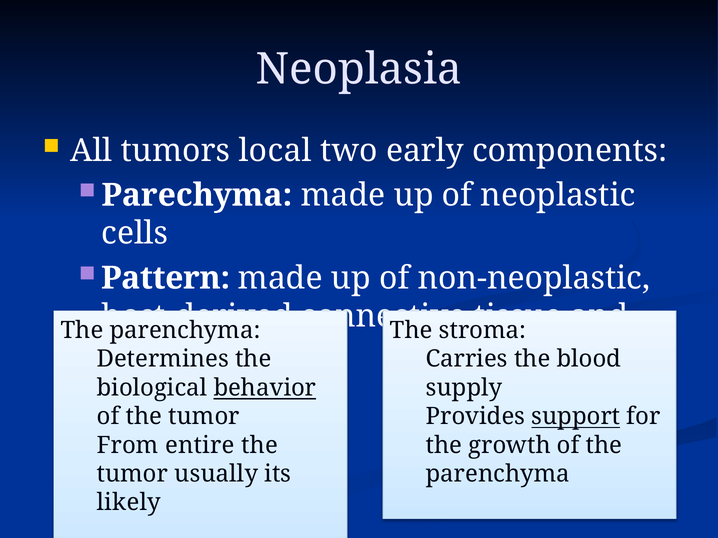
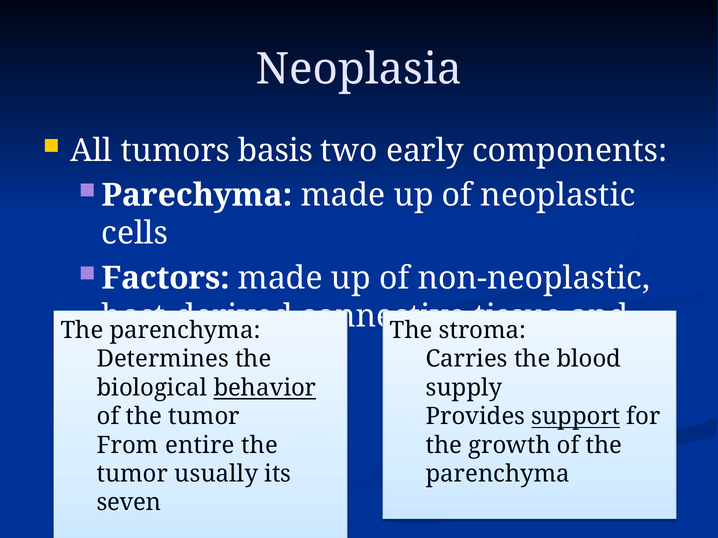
local: local -> basis (275, 151)
Pattern: Pattern -> Factors (166, 278)
likely: likely -> seven (129, 503)
